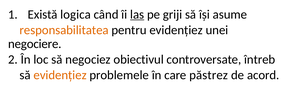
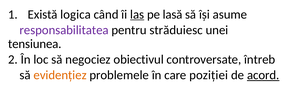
griji: griji -> lasă (173, 14)
responsabilitatea colour: orange -> purple (64, 30)
pentru evidențiez: evidențiez -> străduiesc (176, 30)
negociere: negociere -> tensiunea (35, 44)
păstrez: păstrez -> poziției (209, 75)
acord underline: none -> present (263, 75)
